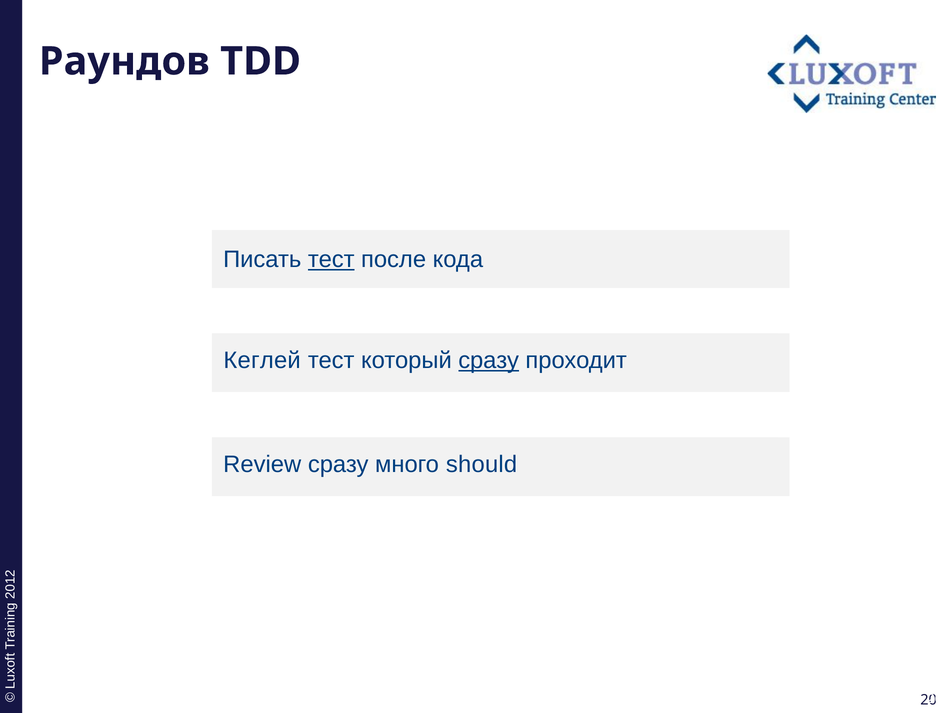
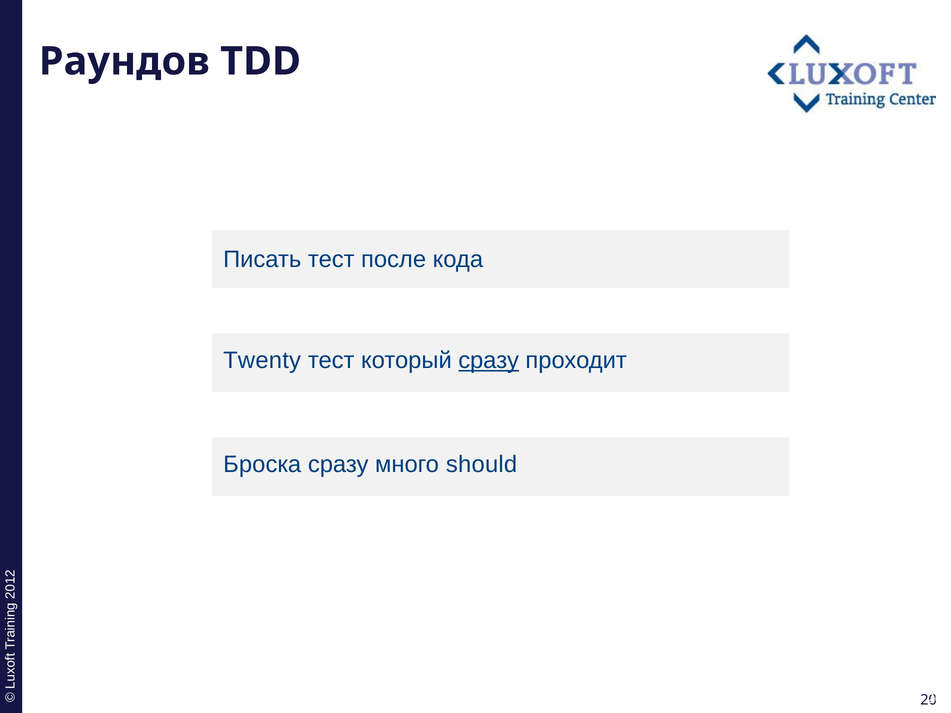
тест underline: present -> none (331, 260)
Кеглей: Кеглей -> Twenty (262, 361)
Review: Review -> Броска (262, 465)
